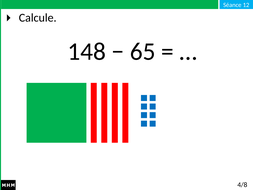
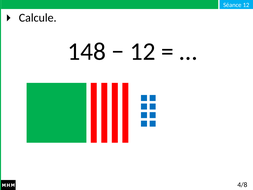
65: 65 -> 12 (143, 52)
